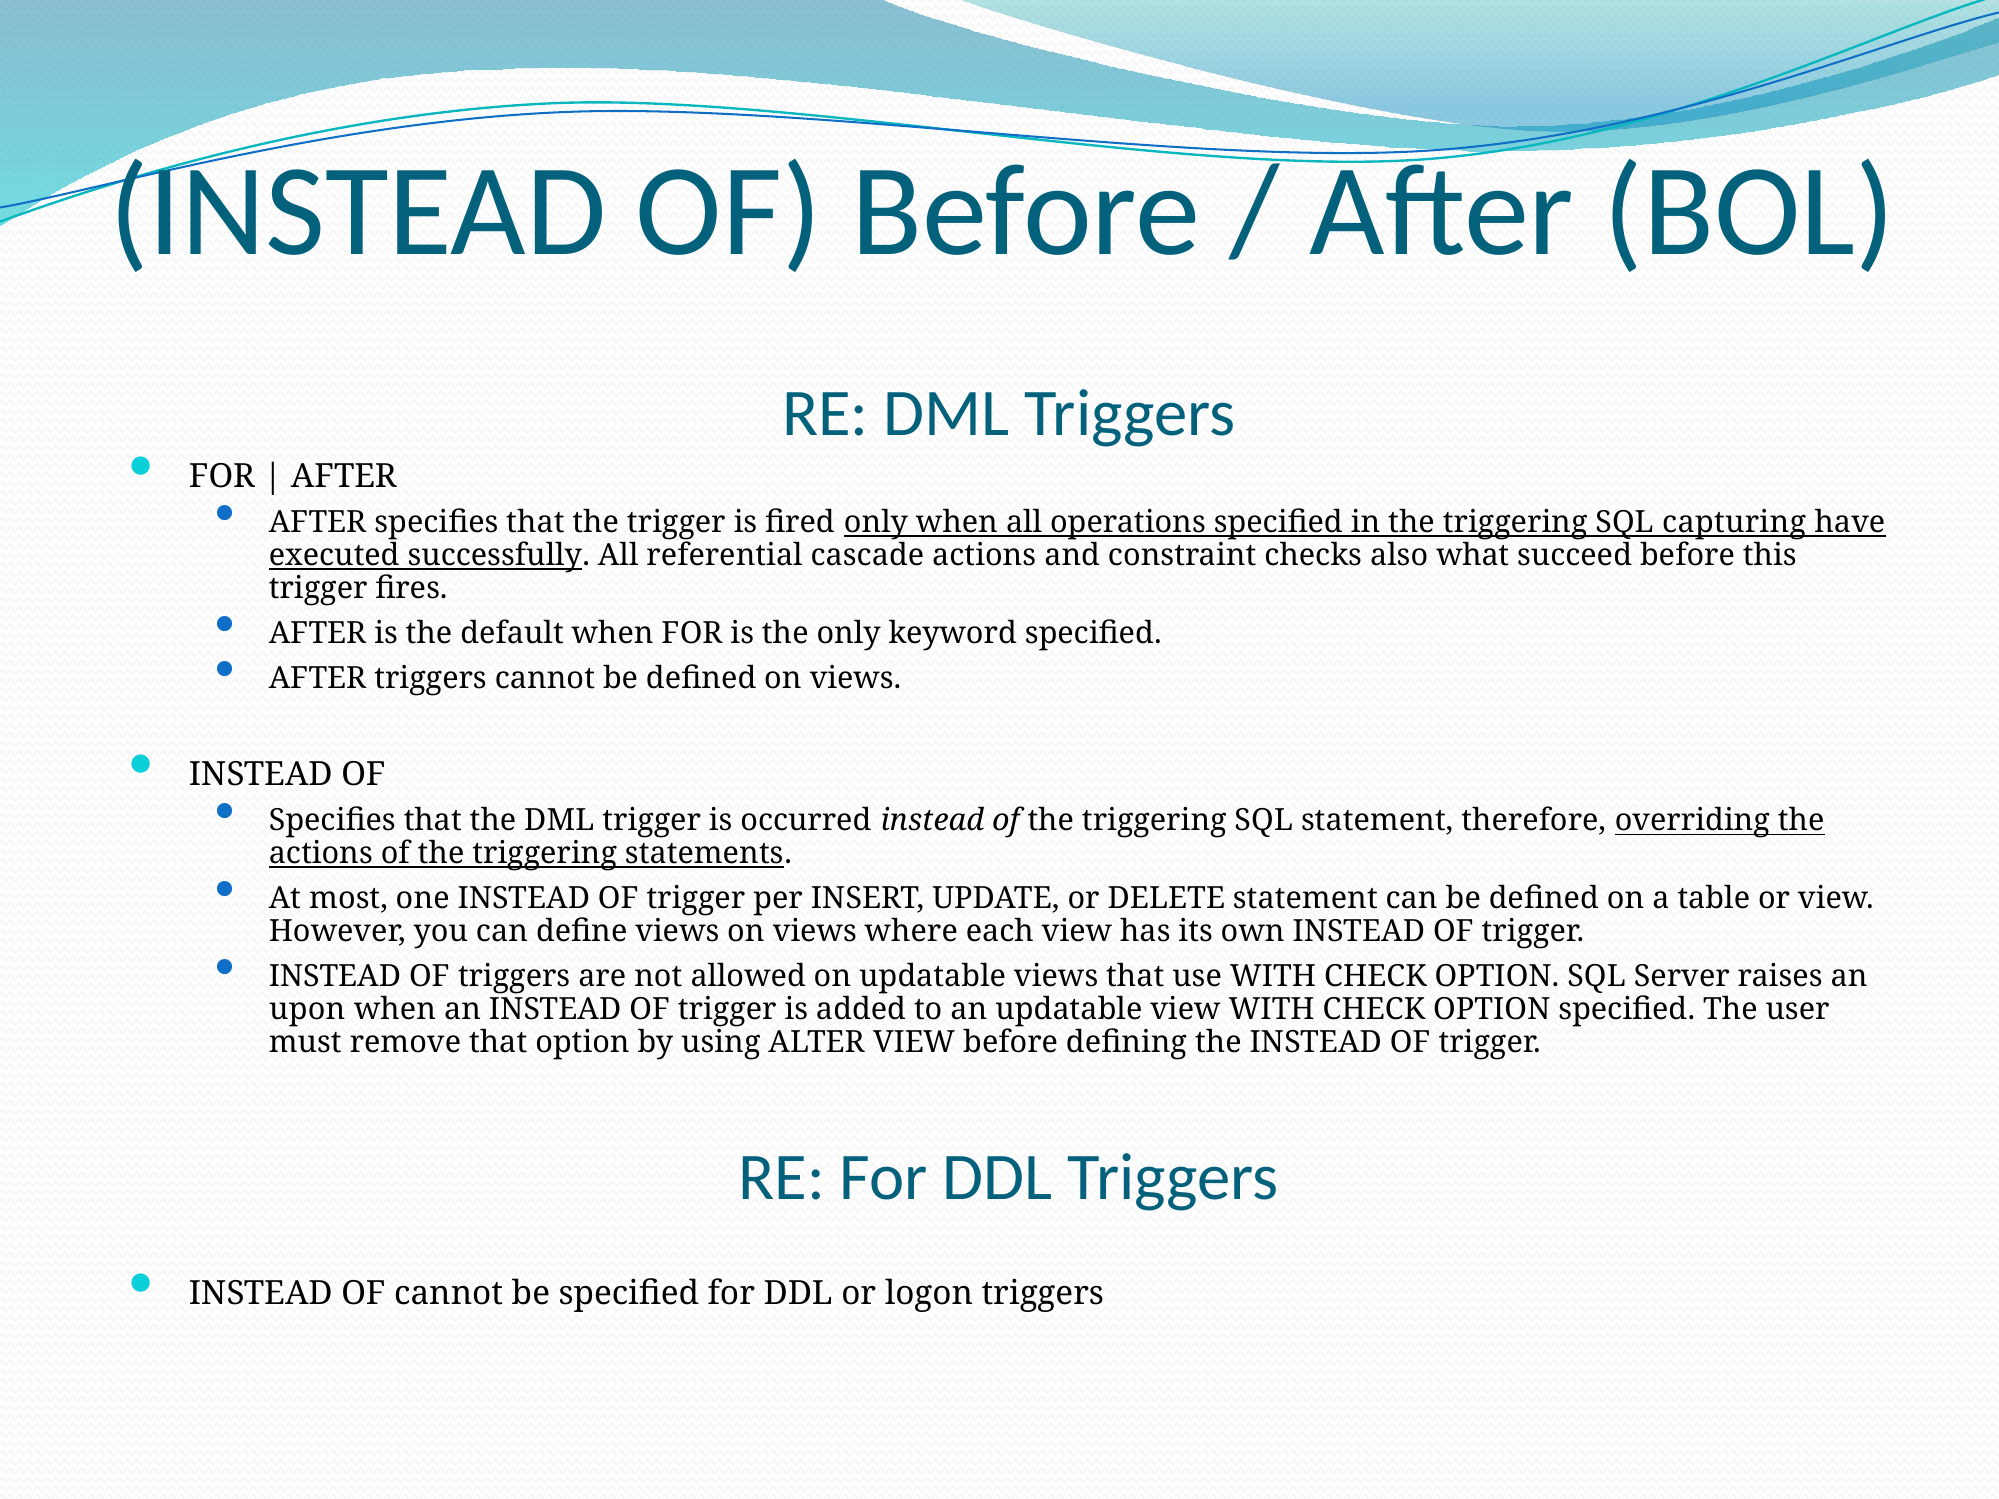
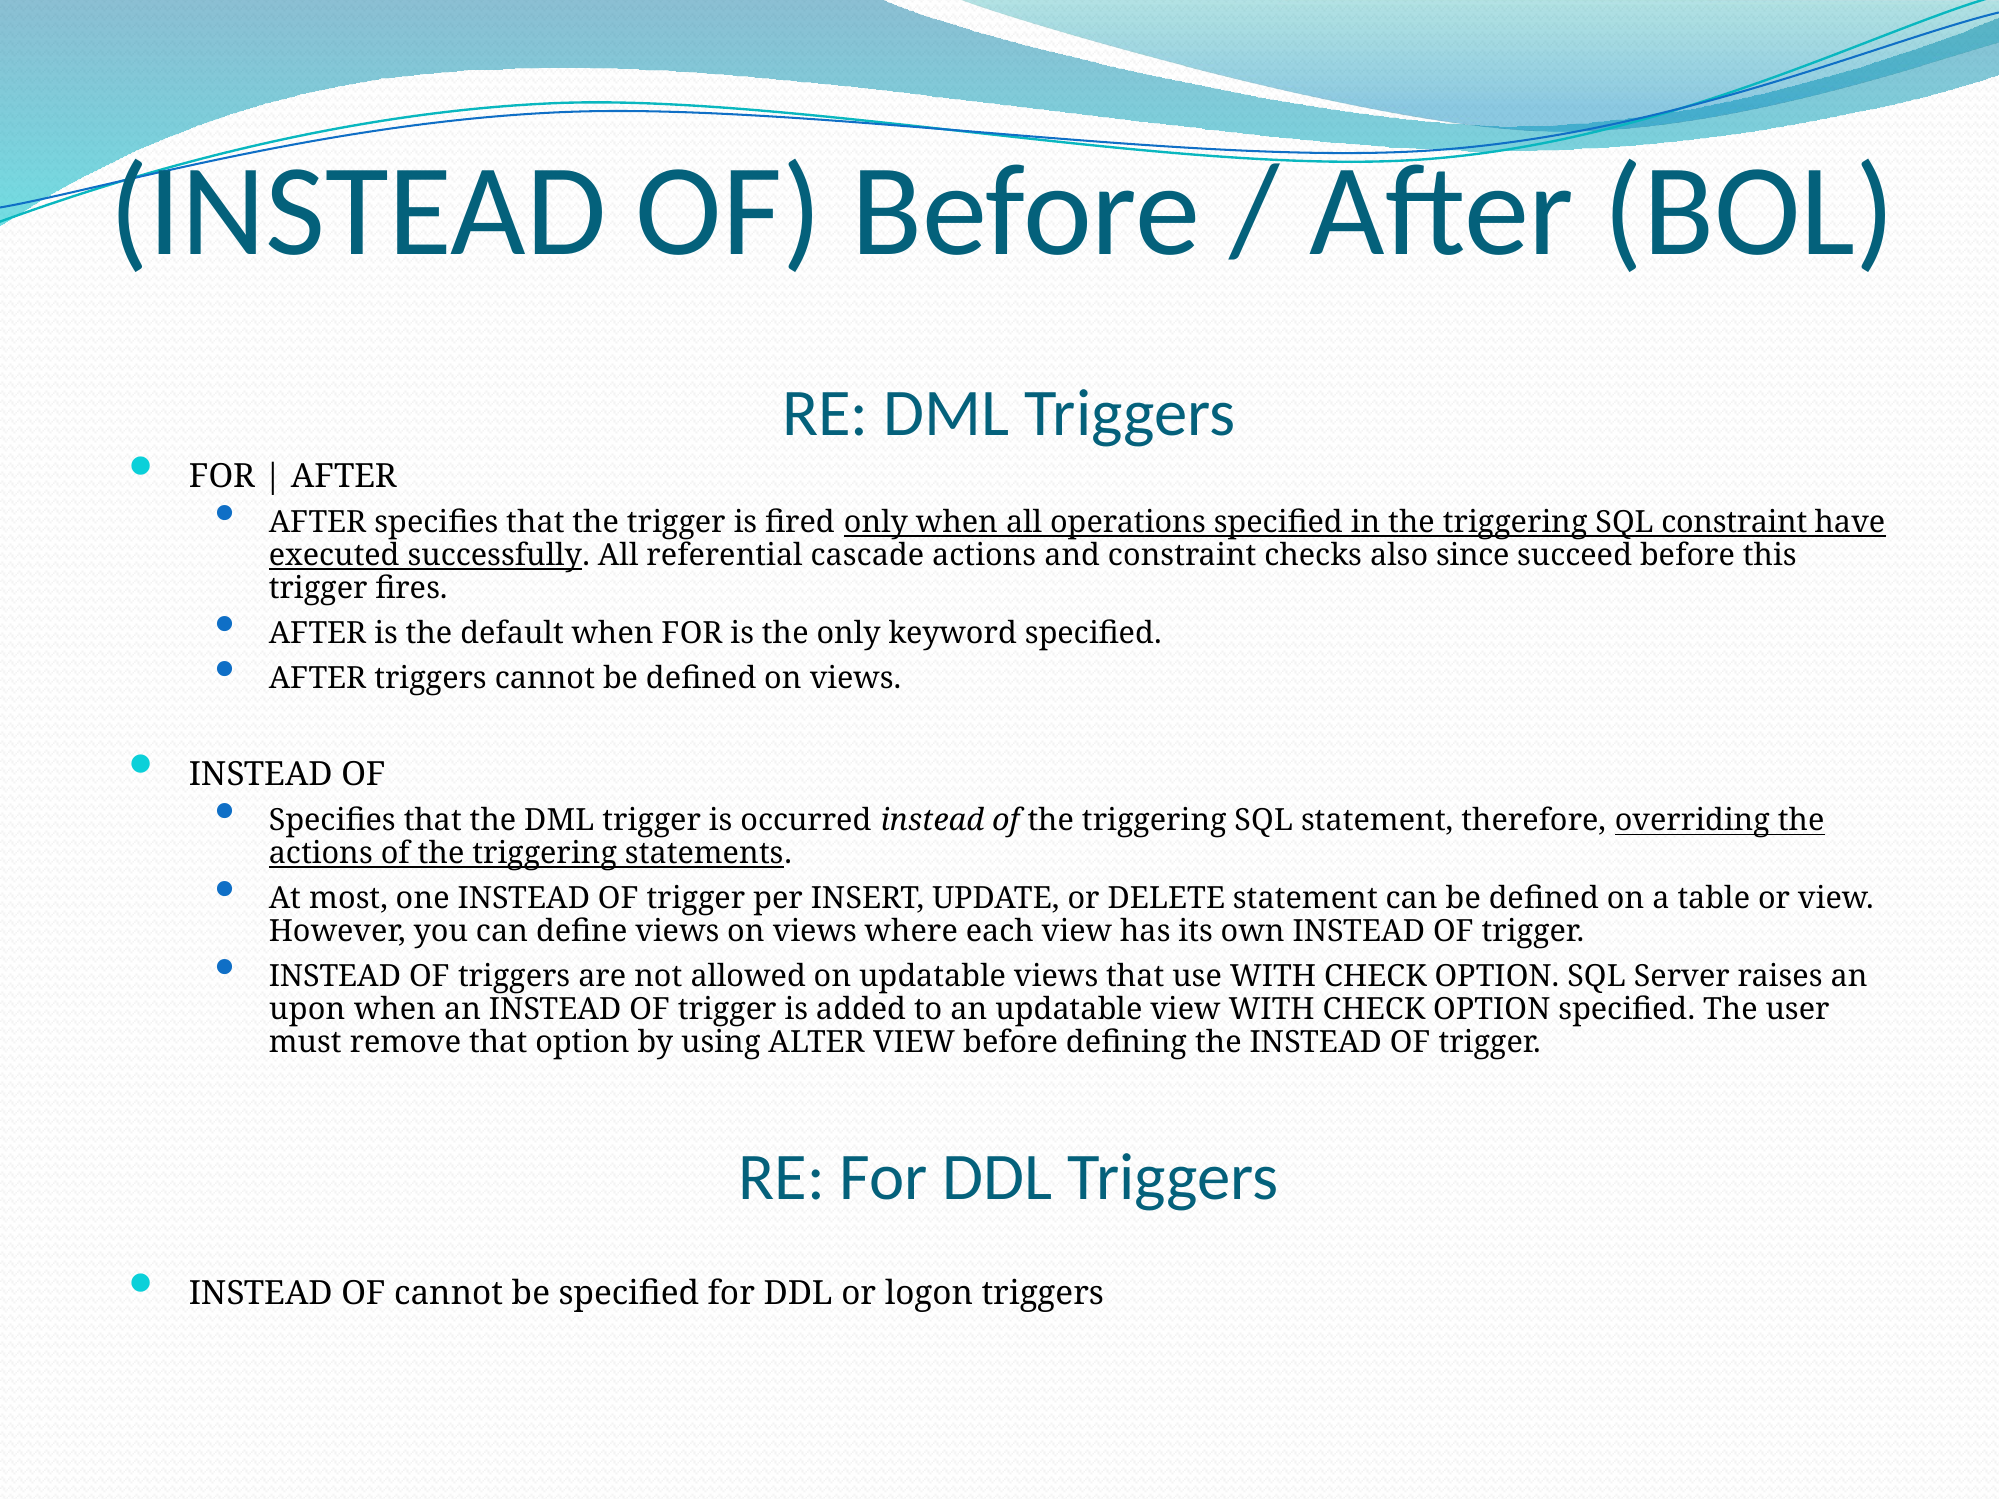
SQL capturing: capturing -> constraint (1734, 522)
what: what -> since (1473, 555)
